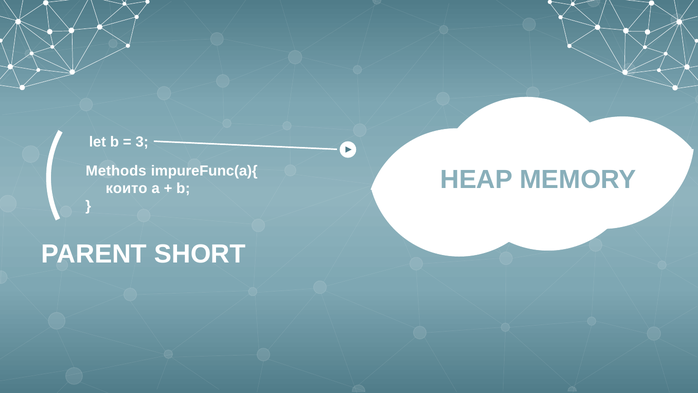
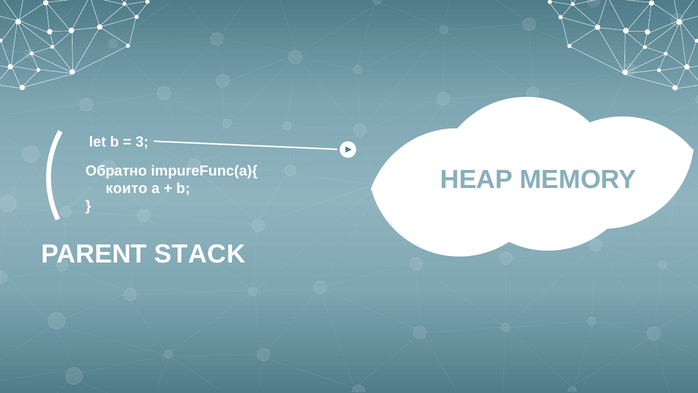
Methods: Methods -> Обратно (116, 171)
SHORT: SHORT -> STACK (200, 254)
